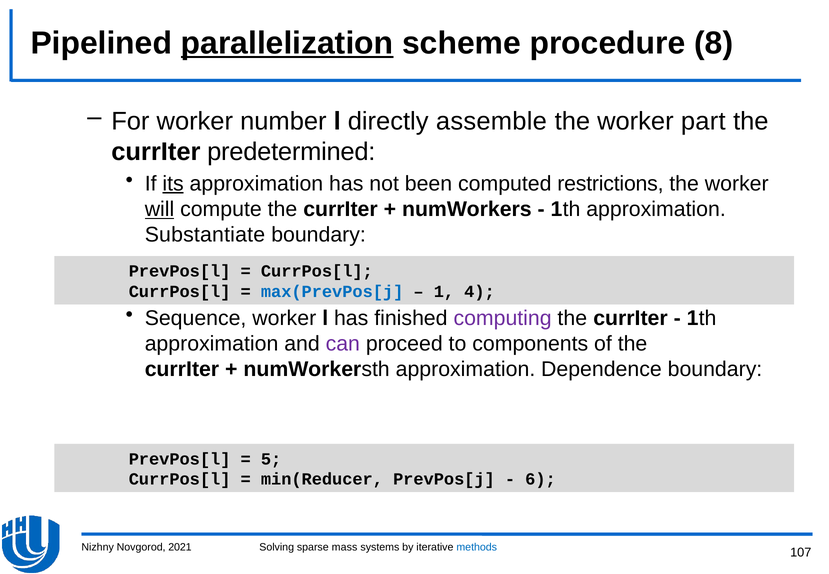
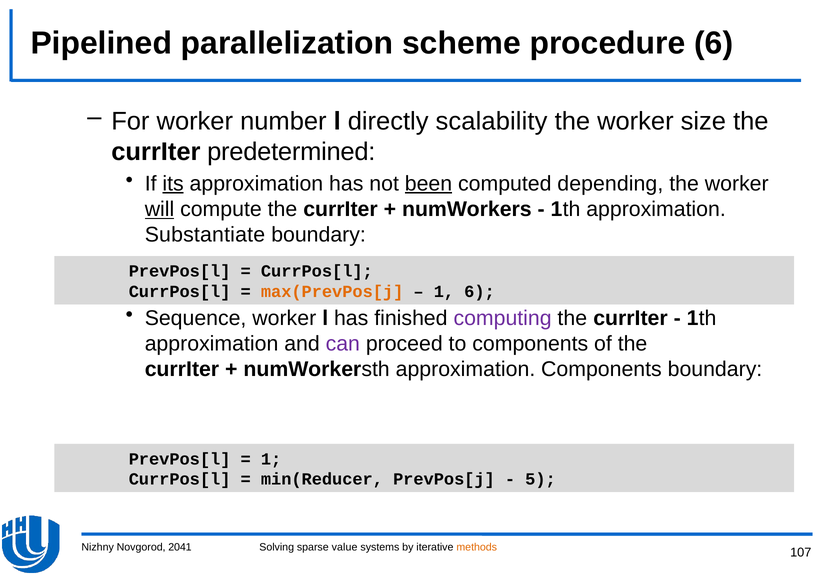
parallelization underline: present -> none (287, 43)
procedure 8: 8 -> 6 (714, 43)
assemble: assemble -> scalability (491, 121)
part: part -> size (703, 121)
been underline: none -> present (428, 184)
restrictions: restrictions -> depending (610, 184)
max(PrevPos[j colour: blue -> orange (332, 292)
1 4: 4 -> 6 (480, 292)
approximation Dependence: Dependence -> Components (601, 369)
5: 5 -> 1 (271, 459)
6: 6 -> 5 (541, 479)
2021: 2021 -> 2041 (180, 547)
mass: mass -> value (345, 547)
methods colour: blue -> orange (477, 547)
